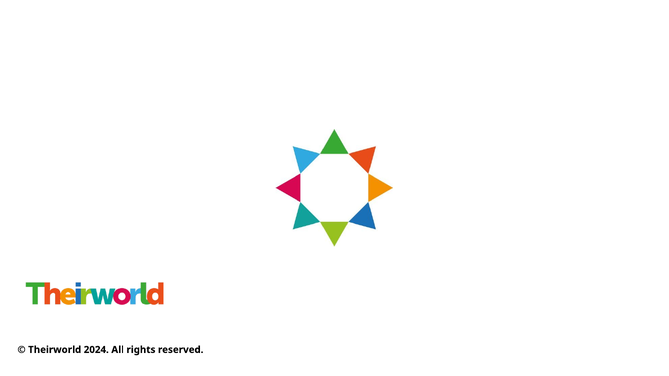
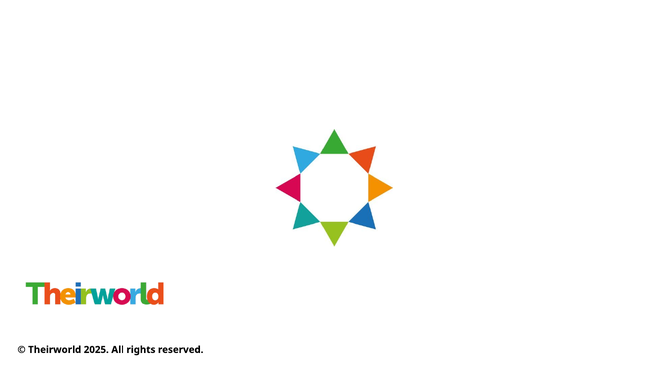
2024: 2024 -> 2025 (96, 350)
